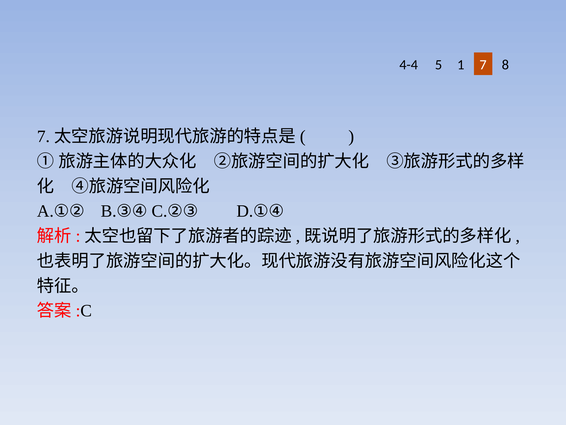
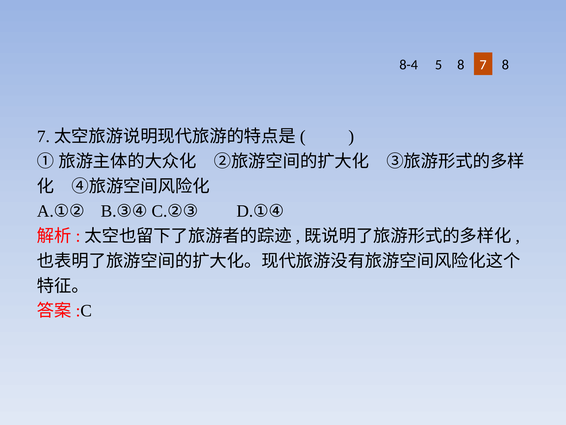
4-4: 4-4 -> 8-4 (409, 65)
5 1: 1 -> 8 (461, 65)
